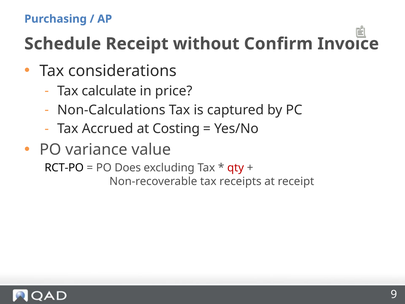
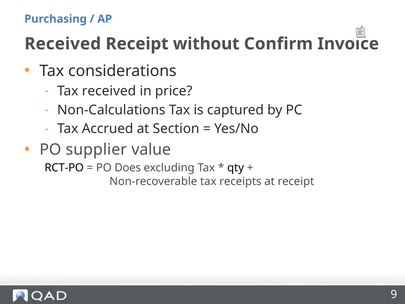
Schedule: Schedule -> Received (63, 44)
Tax calculate: calculate -> received (109, 91)
Costing: Costing -> Section (176, 129)
variance: variance -> supplier (96, 150)
qty colour: red -> black (236, 168)
